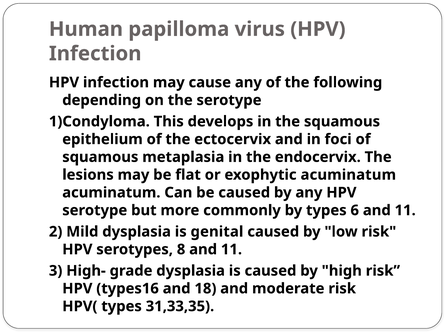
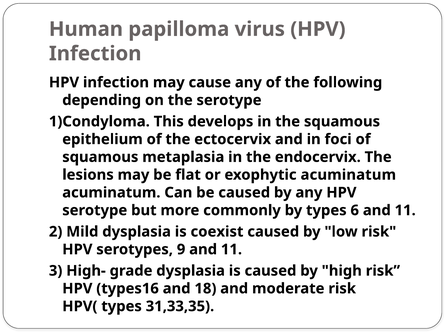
genital: genital -> coexist (217, 232)
8: 8 -> 9 (181, 250)
